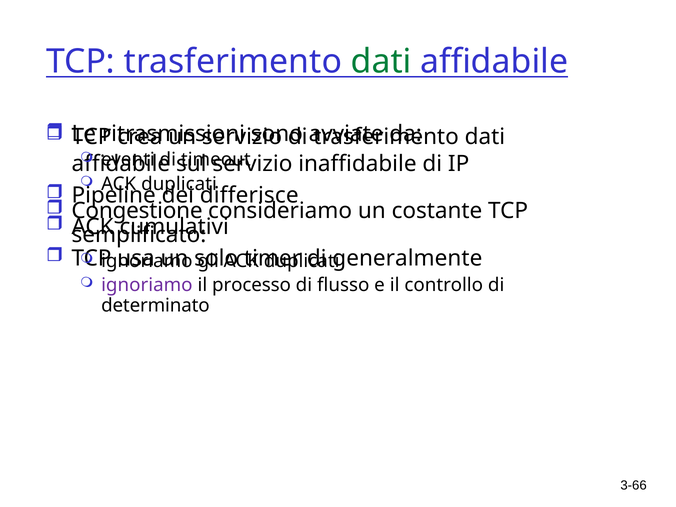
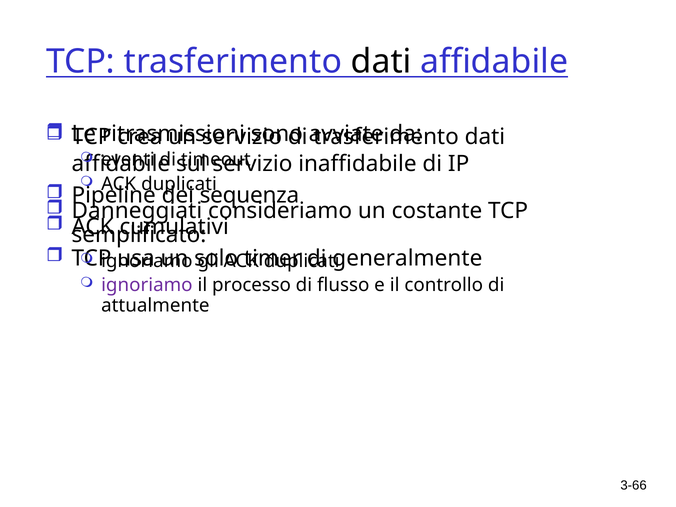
dati colour: green -> black (381, 62)
differisce: differisce -> sequenza (249, 195)
Congestione: Congestione -> Danneggiati (137, 211)
determinato: determinato -> attualmente (155, 305)
